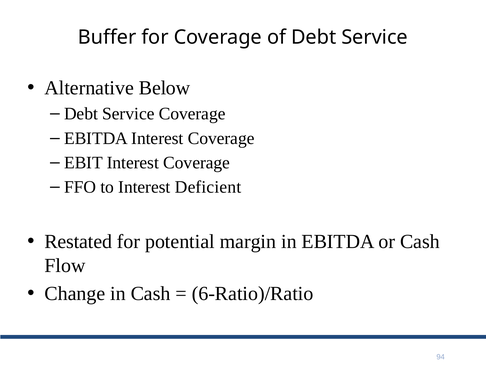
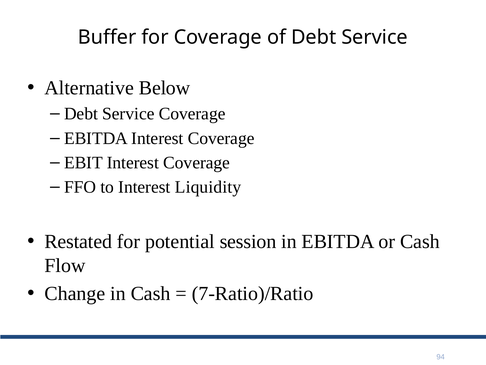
Deficient: Deficient -> Liquidity (208, 187)
margin: margin -> session (248, 241)
6-Ratio)/Ratio: 6-Ratio)/Ratio -> 7-Ratio)/Ratio (253, 293)
